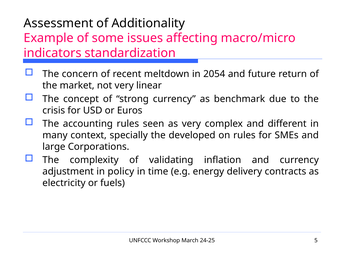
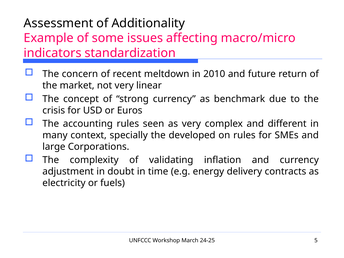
2054: 2054 -> 2010 (214, 74)
policy: policy -> doubt (121, 172)
